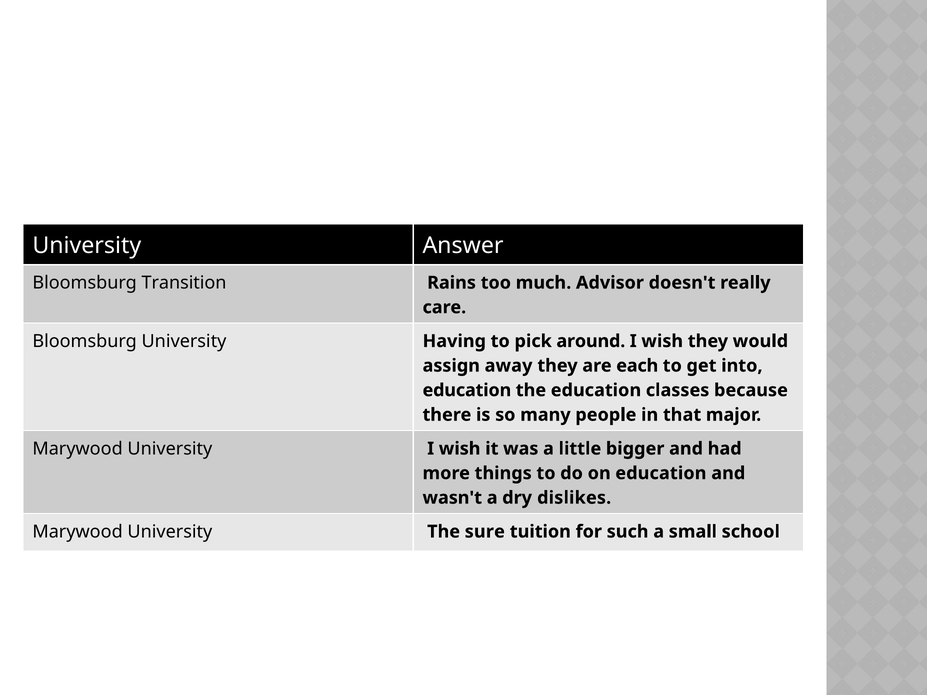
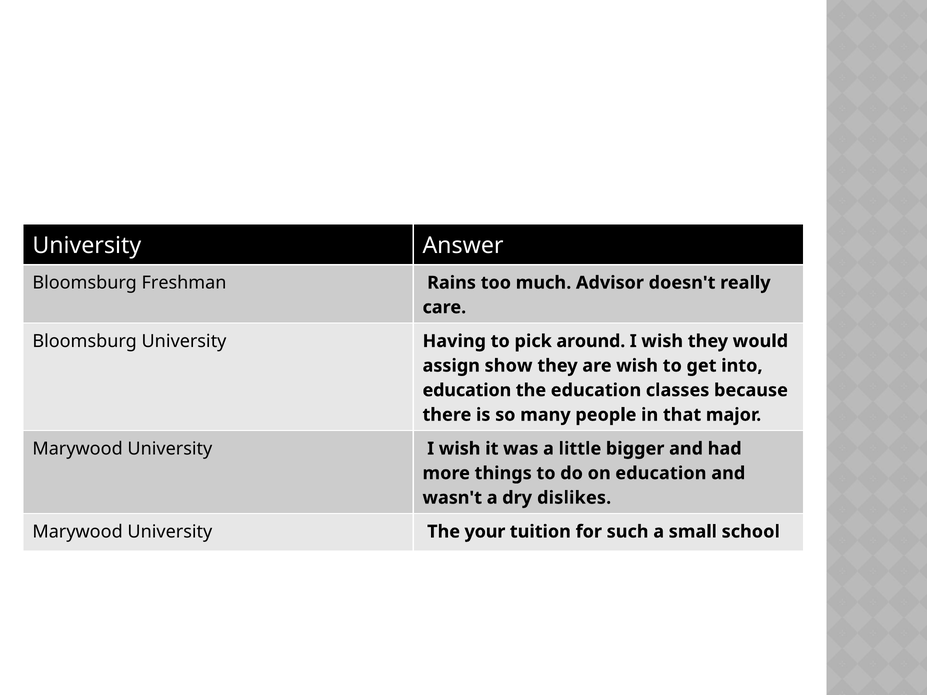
Transition: Transition -> Freshman (184, 283)
away: away -> show (509, 366)
are each: each -> wish (637, 366)
The sure: sure -> your (485, 532)
